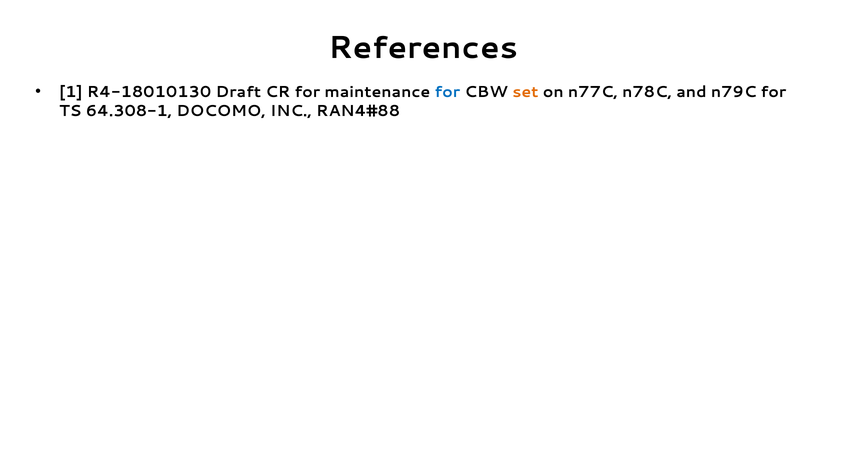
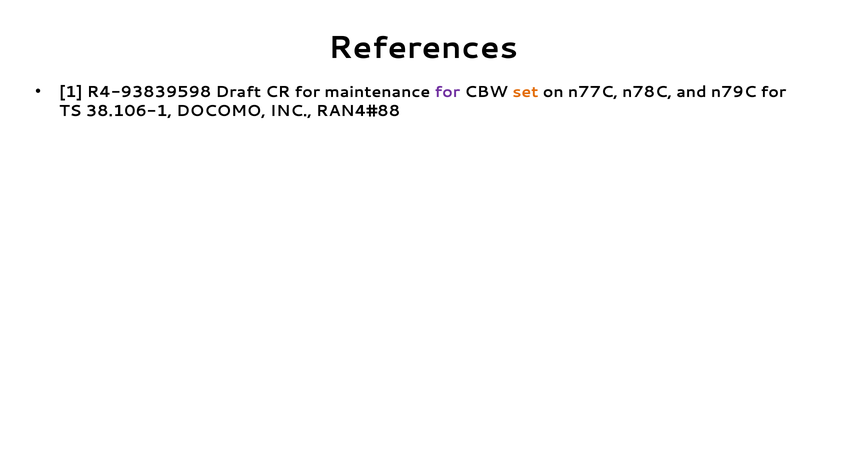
R4-18010130: R4-18010130 -> R4-93839598 (149, 92)
for colour: blue -> purple (447, 92)
64.308-1: 64.308-1 -> 38.106-1 (129, 111)
